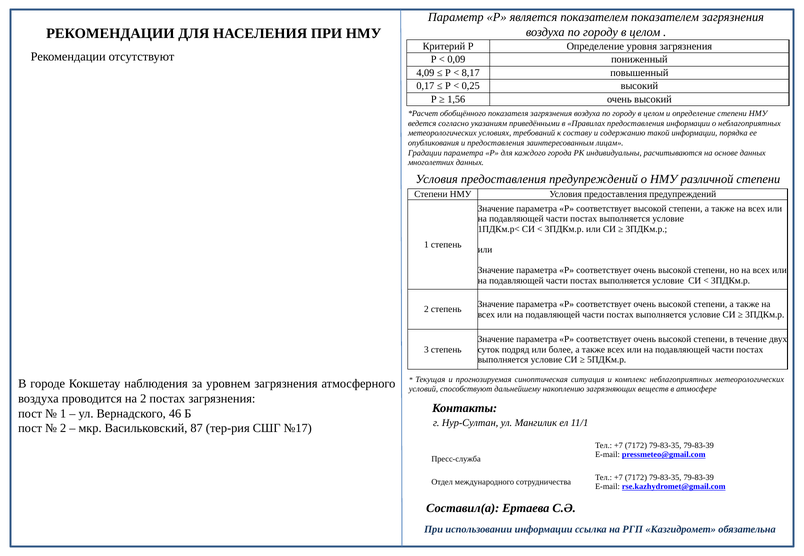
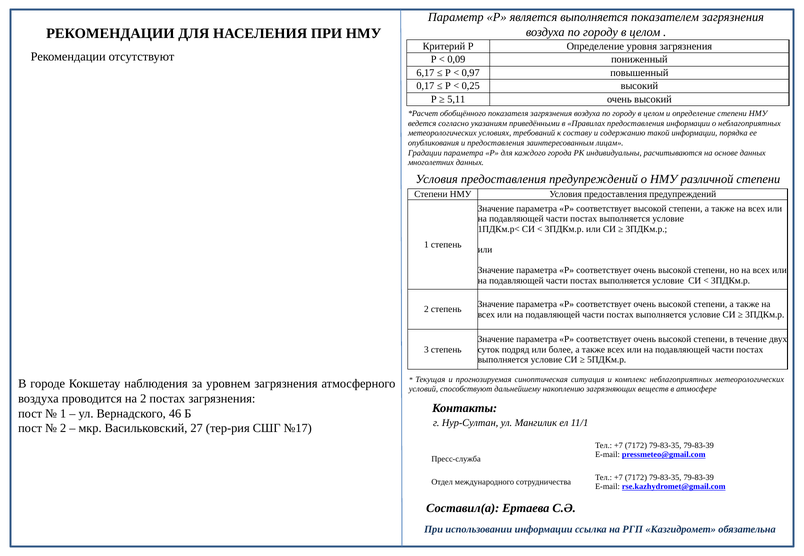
является показателем: показателем -> выполняется (594, 17)
4,09: 4,09 -> 6,17 (425, 73)
8,17: 8,17 -> 0,97 (471, 73)
1,56: 1,56 -> 5,11 (456, 99)
87: 87 -> 27 (197, 429)
